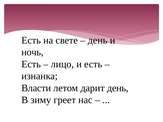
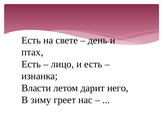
ночь: ночь -> птах (32, 52)
дарит день: день -> него (118, 88)
